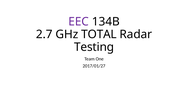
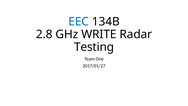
EEC colour: purple -> blue (79, 22)
2.7: 2.7 -> 2.8 (44, 34)
TOTAL: TOTAL -> WRITE (99, 34)
